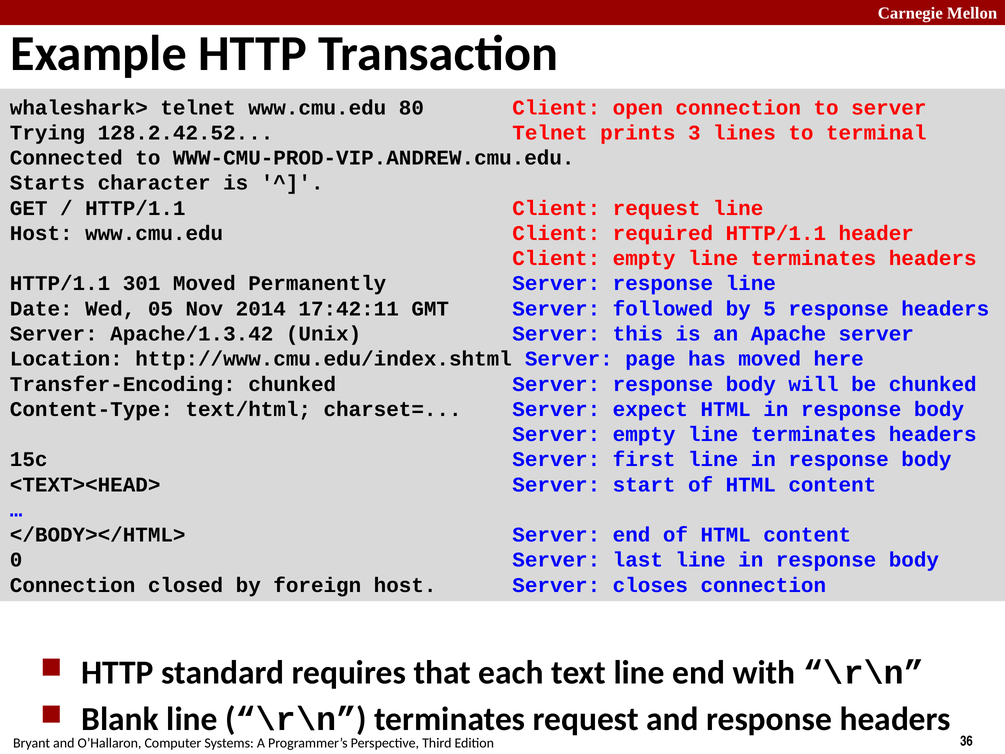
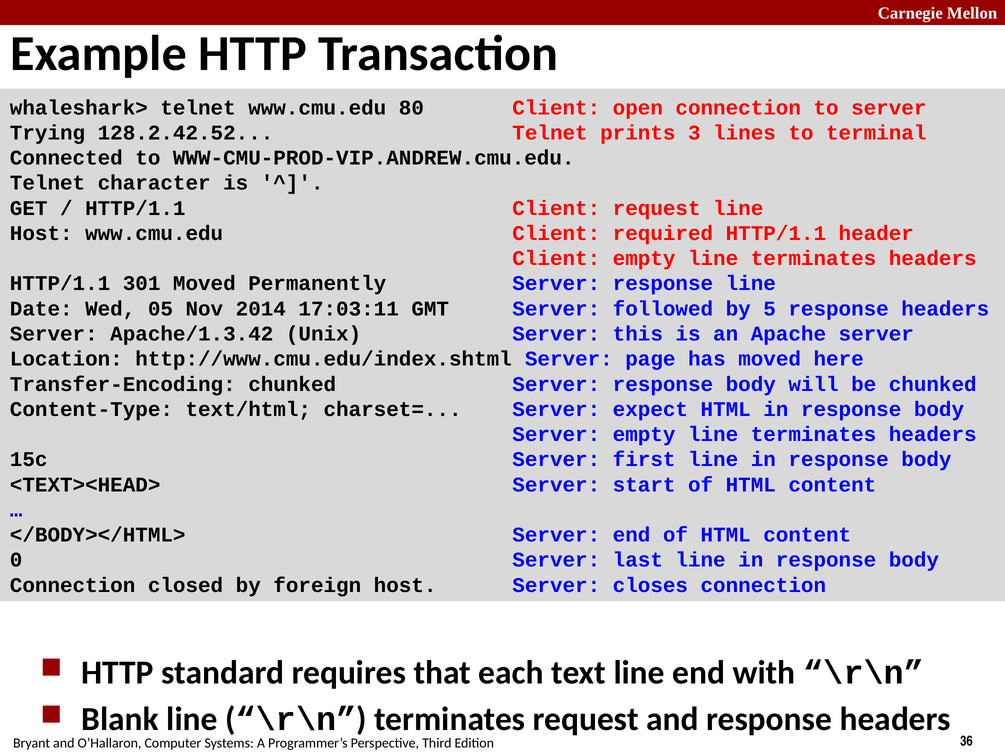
Starts: Starts -> Telnet (48, 183)
17:42:11: 17:42:11 -> 17:03:11 (349, 309)
